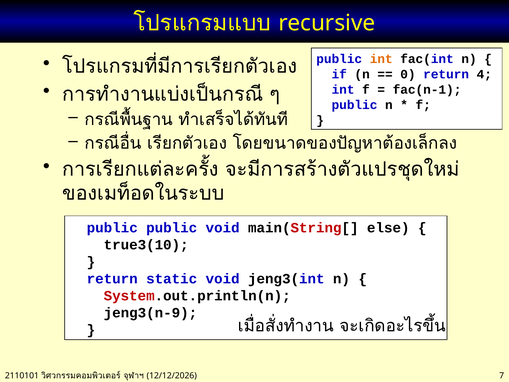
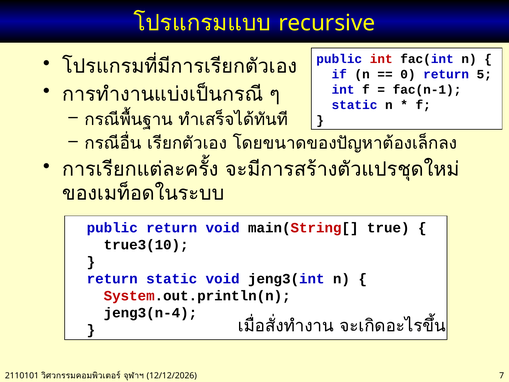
int colour: orange -> red (381, 59)
4: 4 -> 5 (484, 74)
public: public -> static (354, 105)
public public: public -> return (172, 228)
else: else -> true (388, 228)
jeng3(n-9: jeng3(n-9 -> jeng3(n-4 (150, 312)
